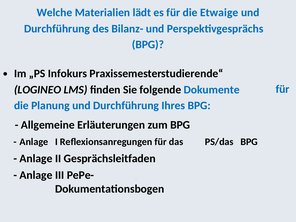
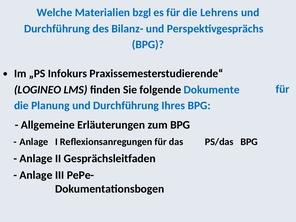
lädt: lädt -> bzgl (142, 13)
Etwaige: Etwaige -> Lehrens (219, 13)
